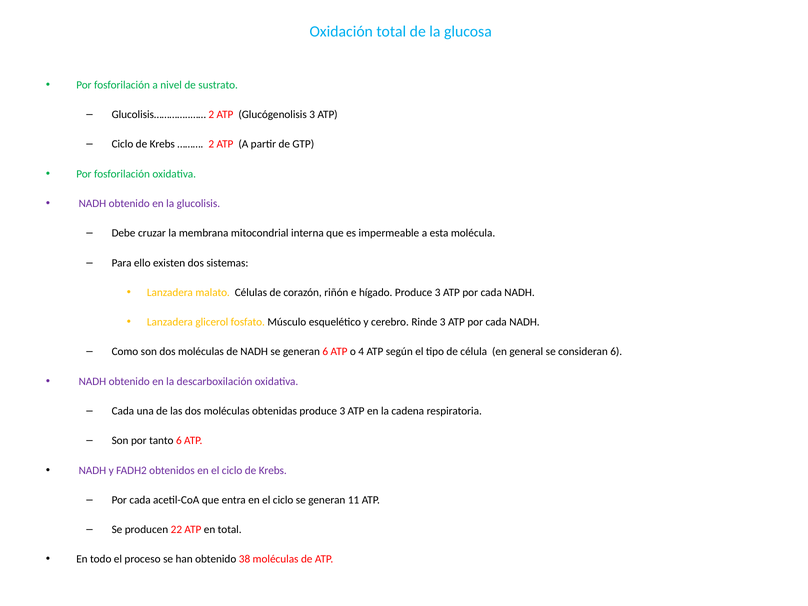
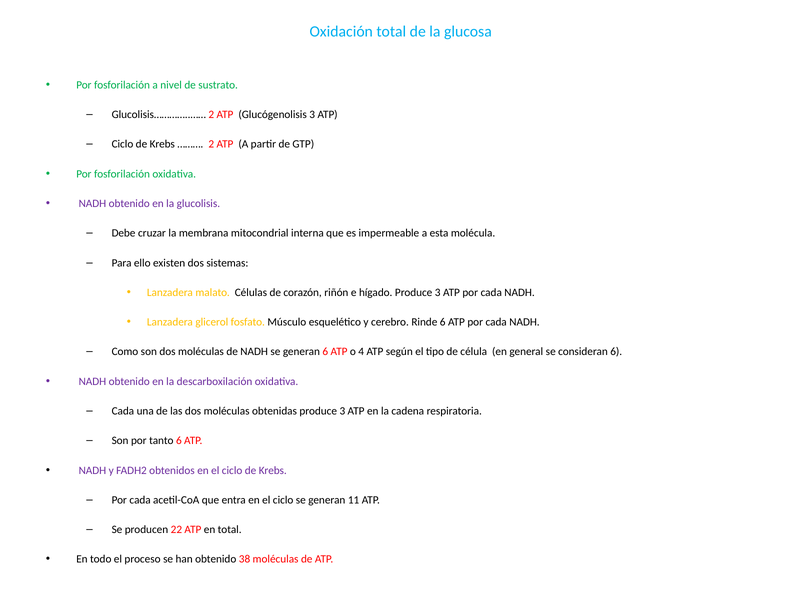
Rinde 3: 3 -> 6 (443, 322)
